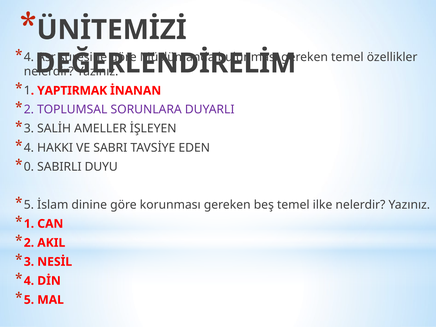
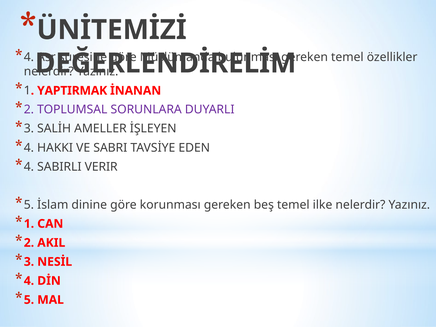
0: 0 -> 4 (29, 167)
DUYU: DUYU -> VERIR (101, 167)
